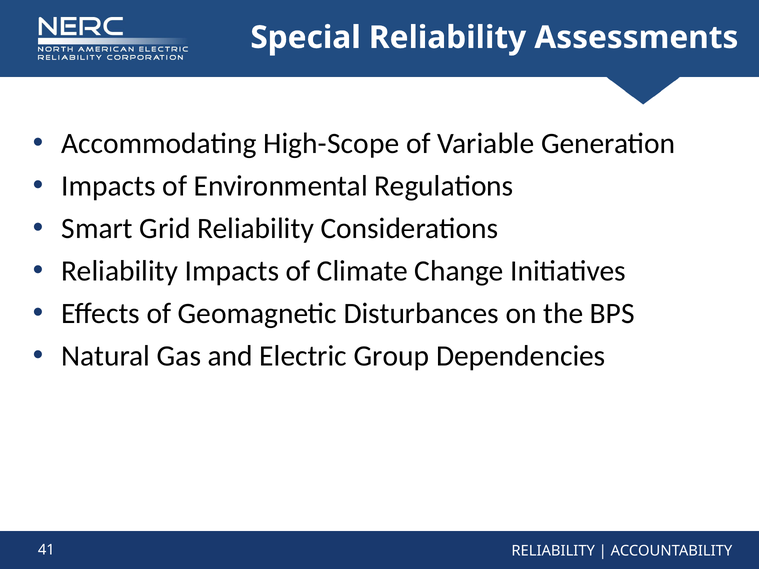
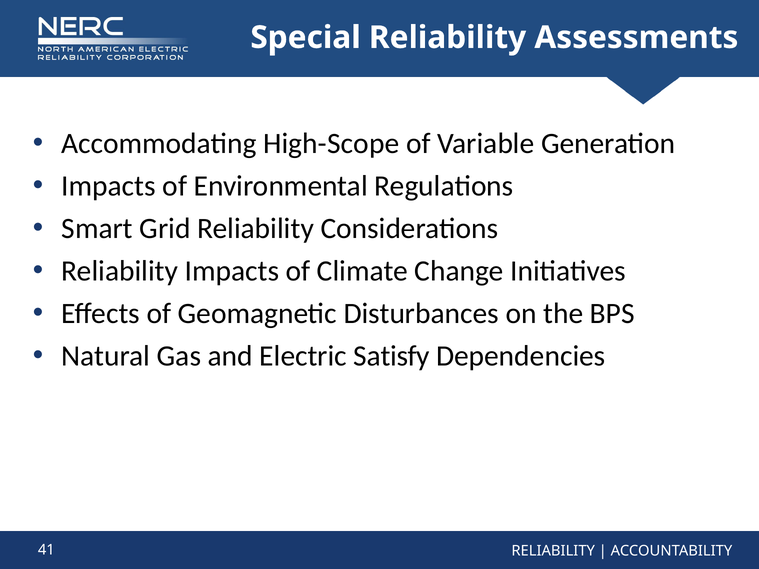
Group: Group -> Satisfy (392, 356)
